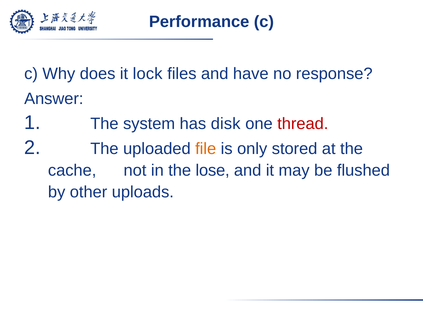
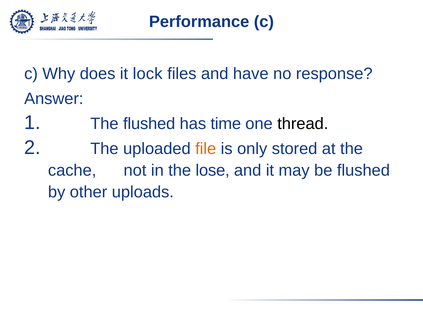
The system: system -> flushed (149, 124)
disk: disk -> time (226, 124)
thread colour: red -> black (303, 124)
